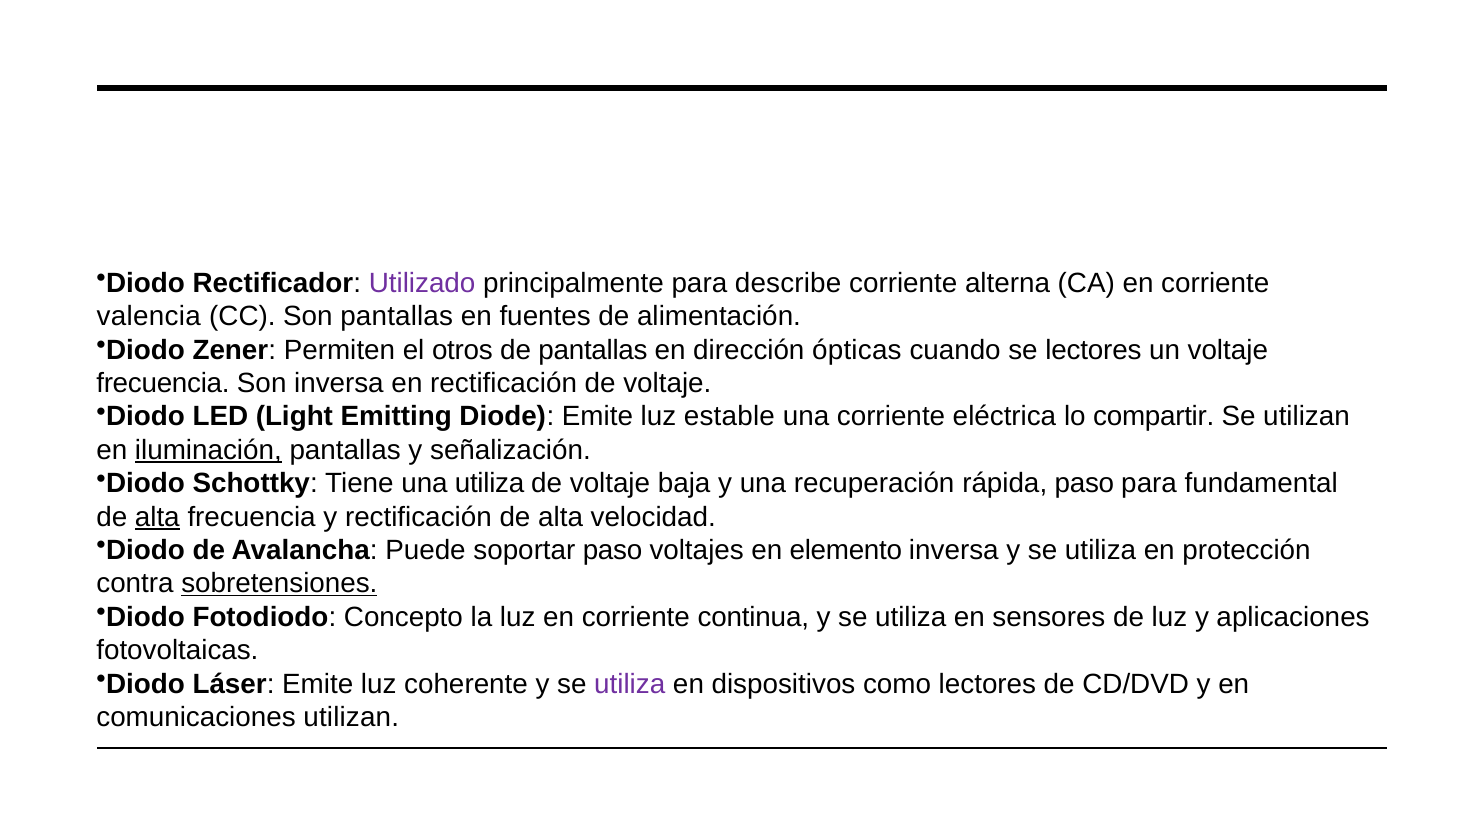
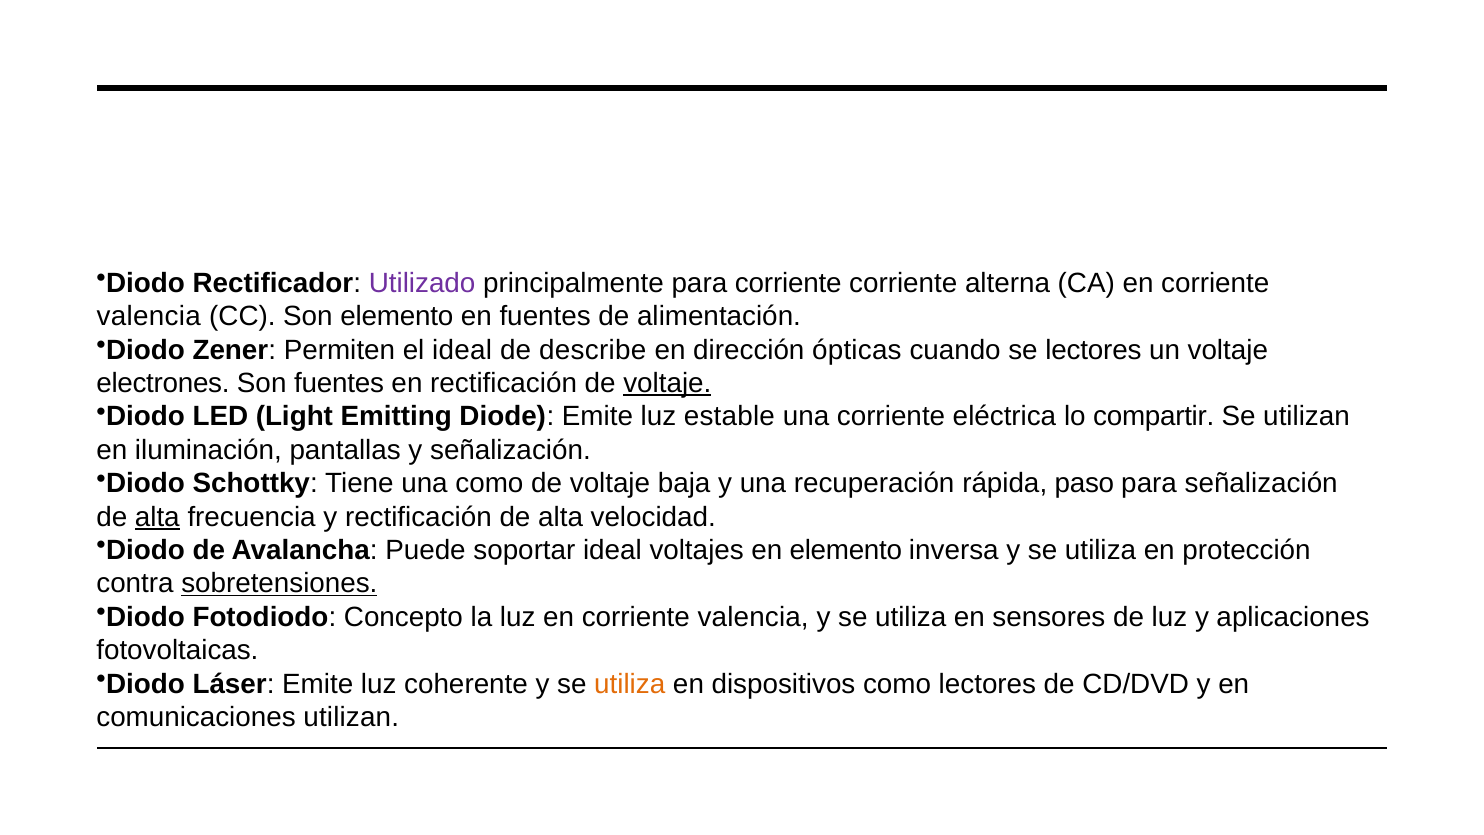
para describe: describe -> corriente (788, 283)
Son pantallas: pantallas -> elemento (397, 316)
el otros: otros -> ideal (462, 350)
de pantallas: pantallas -> describe (593, 350)
frecuencia: frecuencia -> electrones (163, 383)
Son inversa: inversa -> fuentes (339, 383)
voltaje underline: none -> present (667, 383)
iluminación underline: present -> none (208, 450)
una utiliza: utiliza -> como (489, 483)
para fundamental: fundamental -> señalización (1261, 483)
soportar paso: paso -> ideal (612, 550)
luz en corriente continua: continua -> valencia (753, 617)
utiliza colour: purple -> orange (630, 684)
